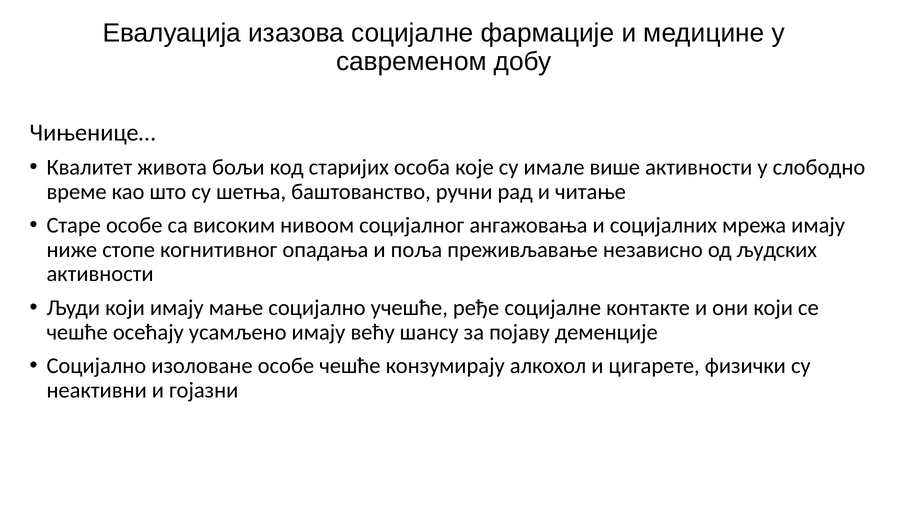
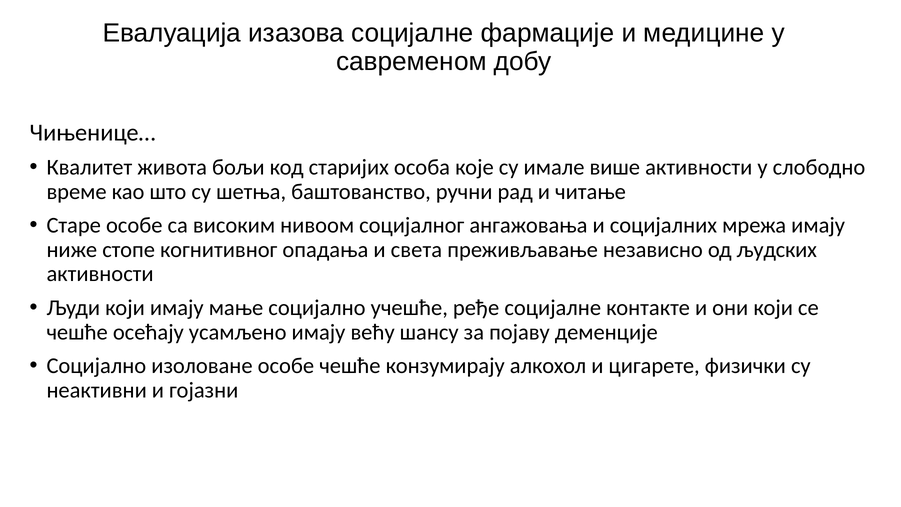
поља: поља -> света (416, 250)
